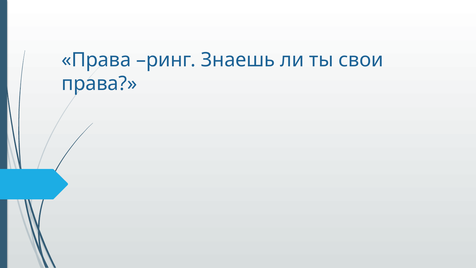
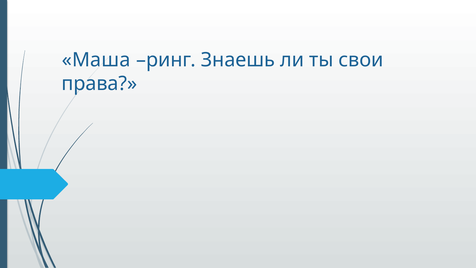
Права: Права -> Маша (96, 60)
